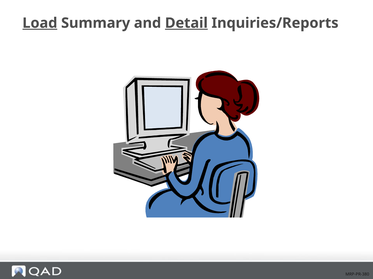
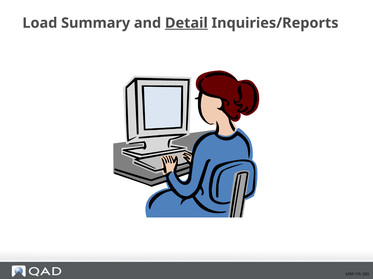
Load underline: present -> none (40, 23)
